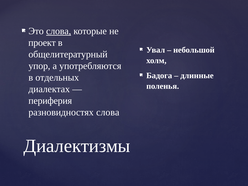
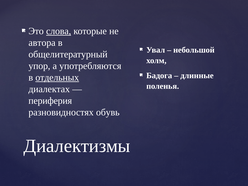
проект: проект -> автора (42, 43)
отдельных underline: none -> present (57, 78)
разновидностях слова: слова -> обувь (108, 112)
